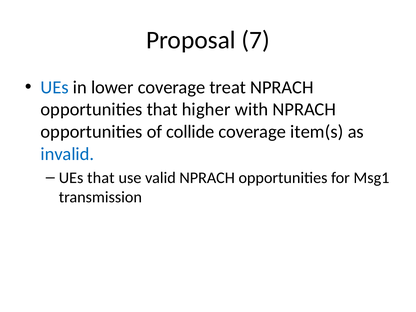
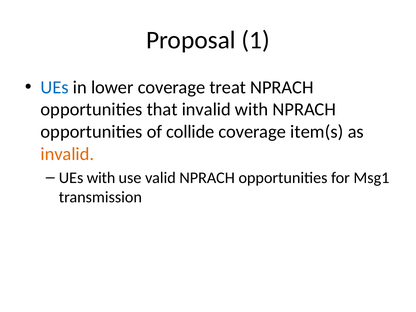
7: 7 -> 1 (256, 40)
that higher: higher -> invalid (206, 109)
invalid colour: blue -> orange (67, 154)
UEs that: that -> with (101, 178)
